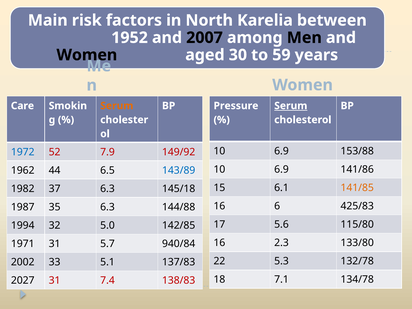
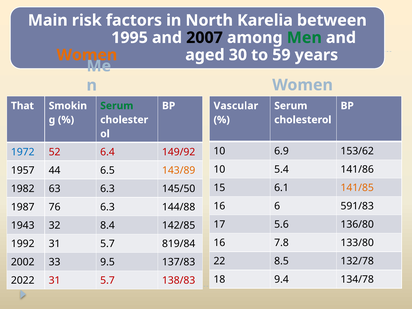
1952: 1952 -> 1995 (130, 38)
Men colour: black -> green (304, 38)
Women colour: black -> orange (87, 55)
Care: Care -> That (22, 106)
Serum colour: orange -> green (117, 106)
Pressure: Pressure -> Vascular (236, 106)
Serum underline: present -> none (291, 106)
153/88: 153/88 -> 153/62 (357, 151)
7.9: 7.9 -> 6.4 (108, 152)
6.9: 6.9 -> 5.4 (281, 169)
1962: 1962 -> 1957 (23, 170)
143/89 colour: blue -> orange (179, 170)
37: 37 -> 63 (55, 189)
145/18: 145/18 -> 145/50 (179, 189)
425/83: 425/83 -> 591/83 (357, 206)
35: 35 -> 76 (55, 207)
115/80: 115/80 -> 136/80 (357, 225)
1994: 1994 -> 1943 (23, 225)
5.0: 5.0 -> 8.4 (108, 225)
2.3: 2.3 -> 7.8 (281, 243)
1971: 1971 -> 1992 (23, 244)
940/84: 940/84 -> 819/84 (179, 244)
5.3: 5.3 -> 8.5 (281, 261)
5.1: 5.1 -> 9.5 (108, 262)
7.1: 7.1 -> 9.4 (281, 280)
2027: 2027 -> 2022 (23, 280)
7.4: 7.4 -> 5.7 (108, 280)
